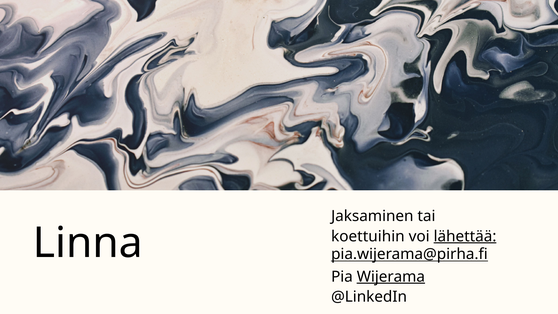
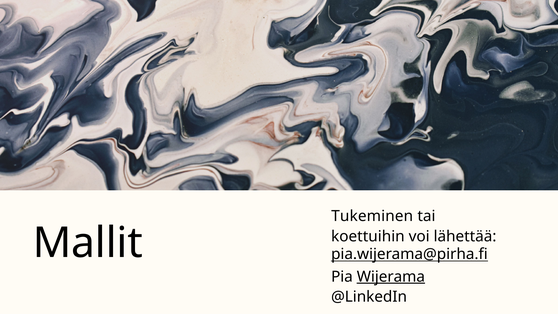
Jaksaminen: Jaksaminen -> Tukeminen (372, 216)
Linna: Linna -> Mallit (88, 243)
lähettää underline: present -> none (465, 236)
